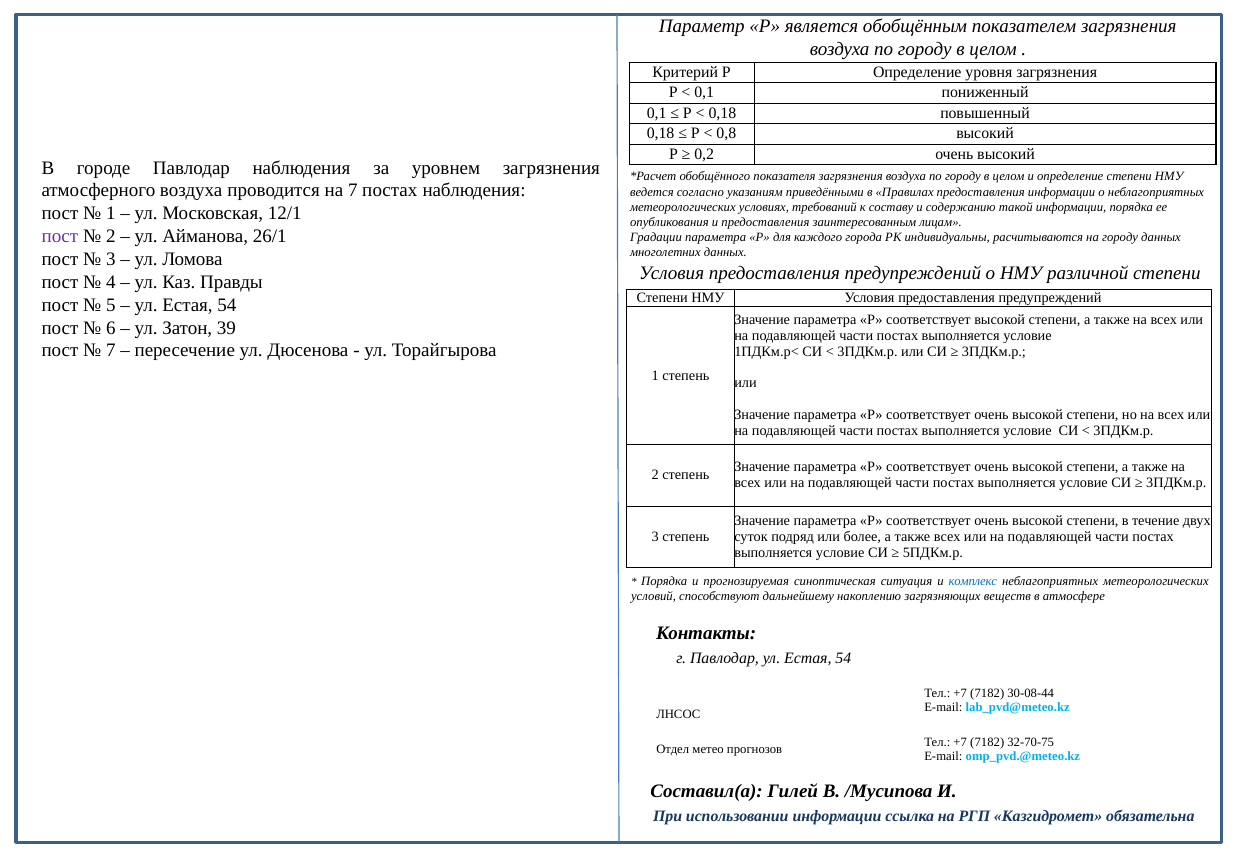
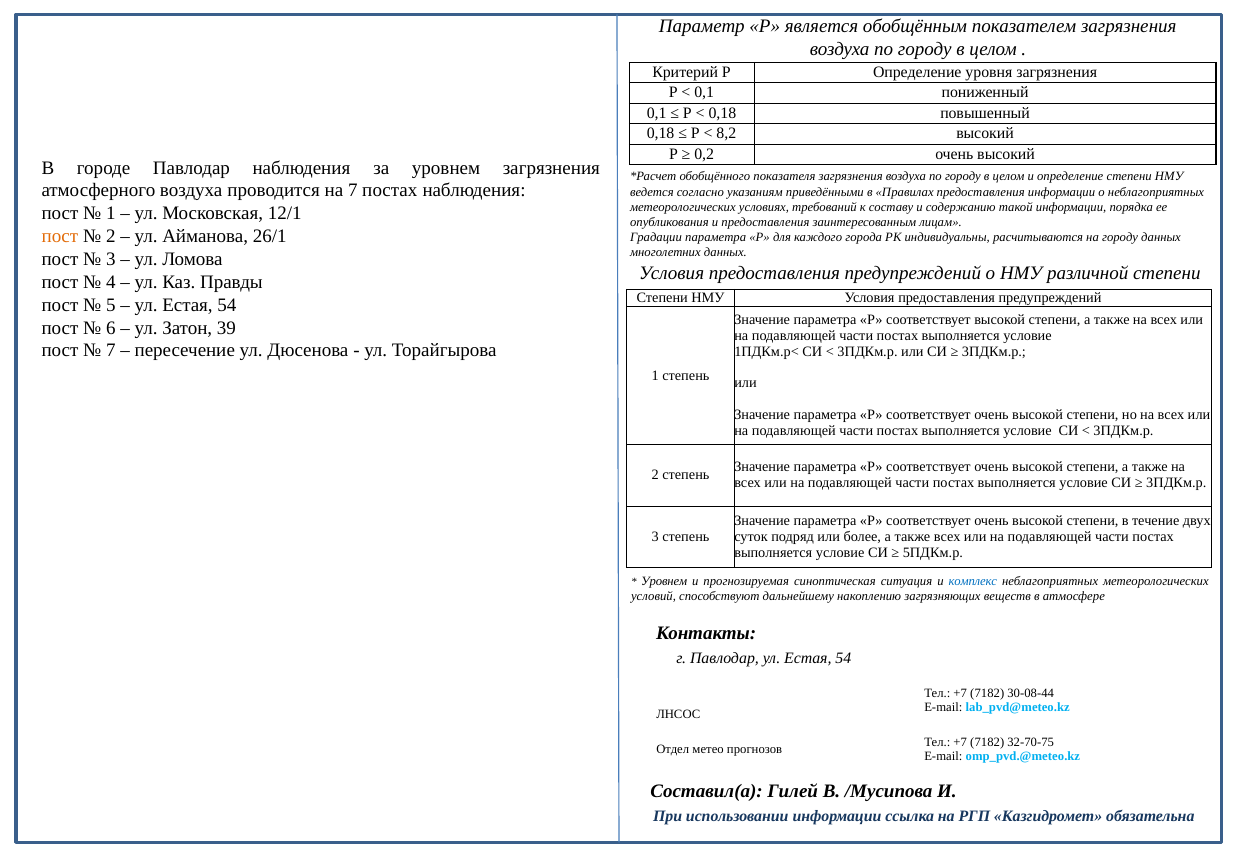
0,8: 0,8 -> 8,2 (726, 134)
пост colour: purple -> orange (60, 236)
Порядка: Порядка -> Уровнем (664, 582)
